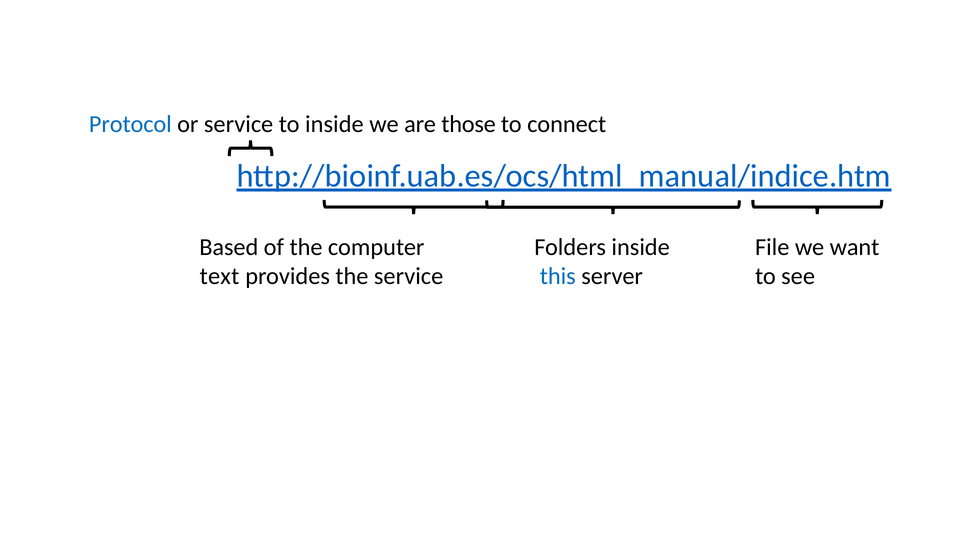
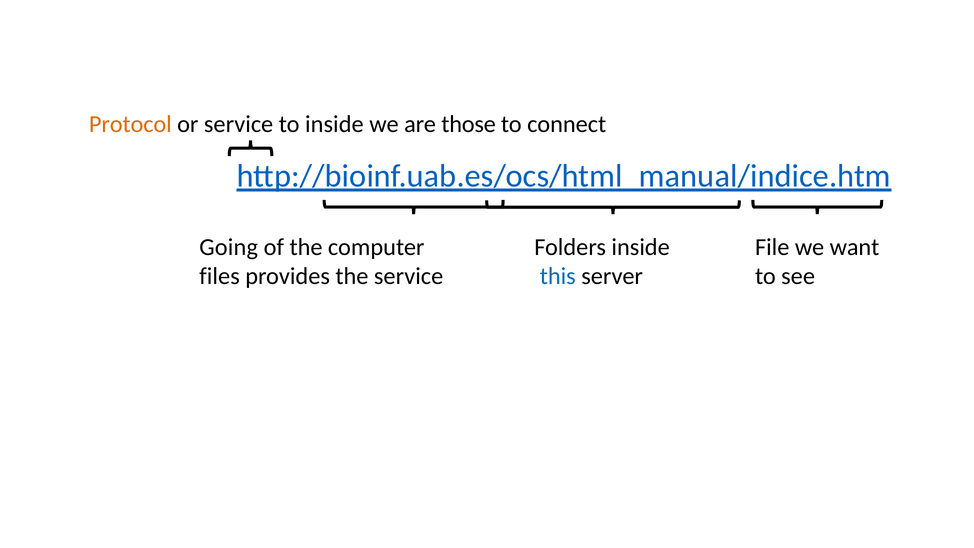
Protocol colour: blue -> orange (130, 124)
Based: Based -> Going (229, 247)
text: text -> files (220, 276)
